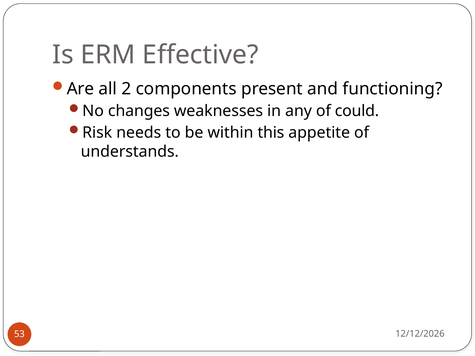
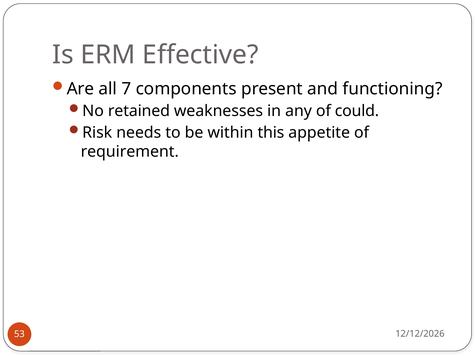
2: 2 -> 7 (126, 89)
changes: changes -> retained (139, 111)
understands: understands -> requirement (130, 152)
